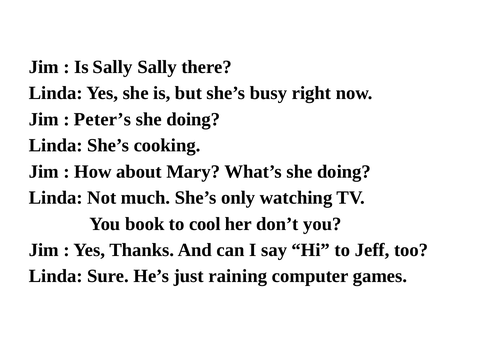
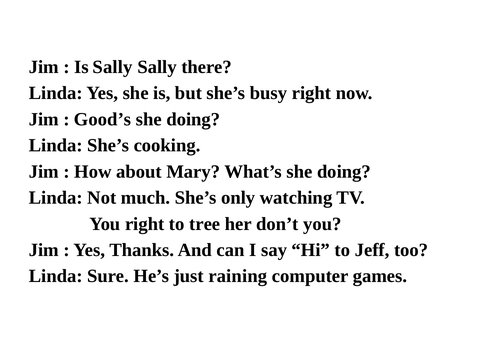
Peter’s: Peter’s -> Good’s (103, 119)
You book: book -> right (145, 224)
cool: cool -> tree (205, 224)
